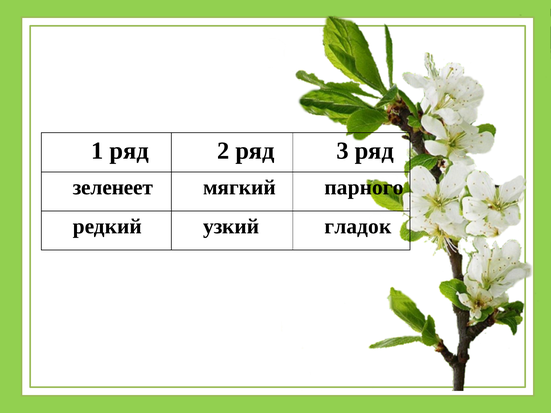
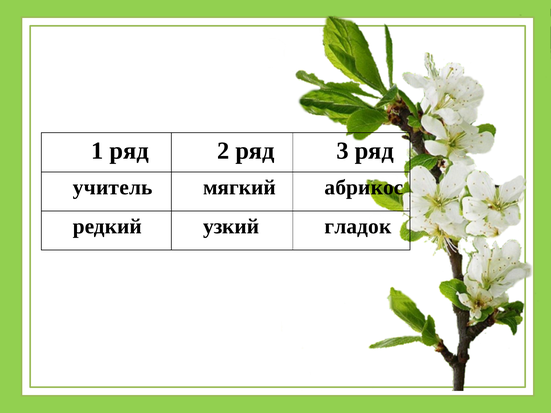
зеленеет: зеленеет -> учитель (113, 188)
парного: парного -> абрикос (364, 188)
